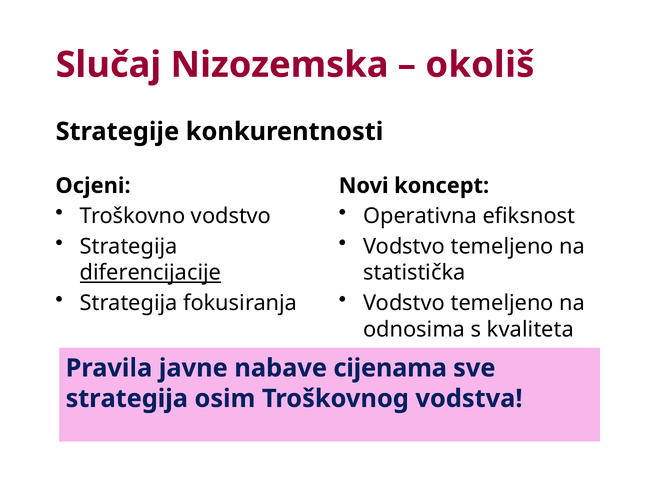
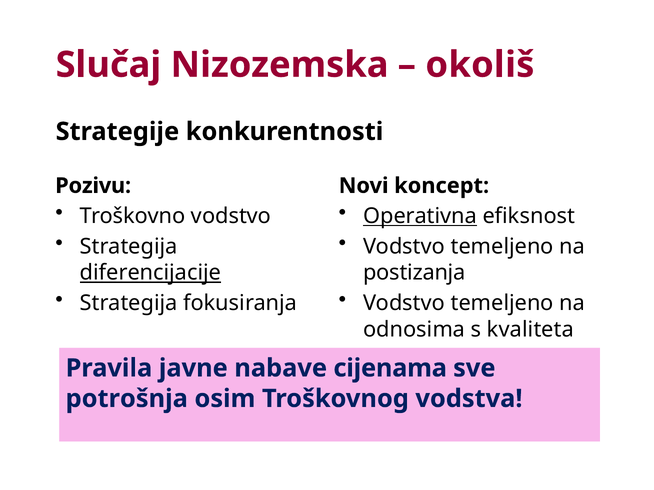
Ocjeni: Ocjeni -> Pozivu (93, 186)
Operativna underline: none -> present (420, 216)
statistička: statistička -> postizanja (414, 273)
strategija: strategija -> potrošnja (127, 399)
